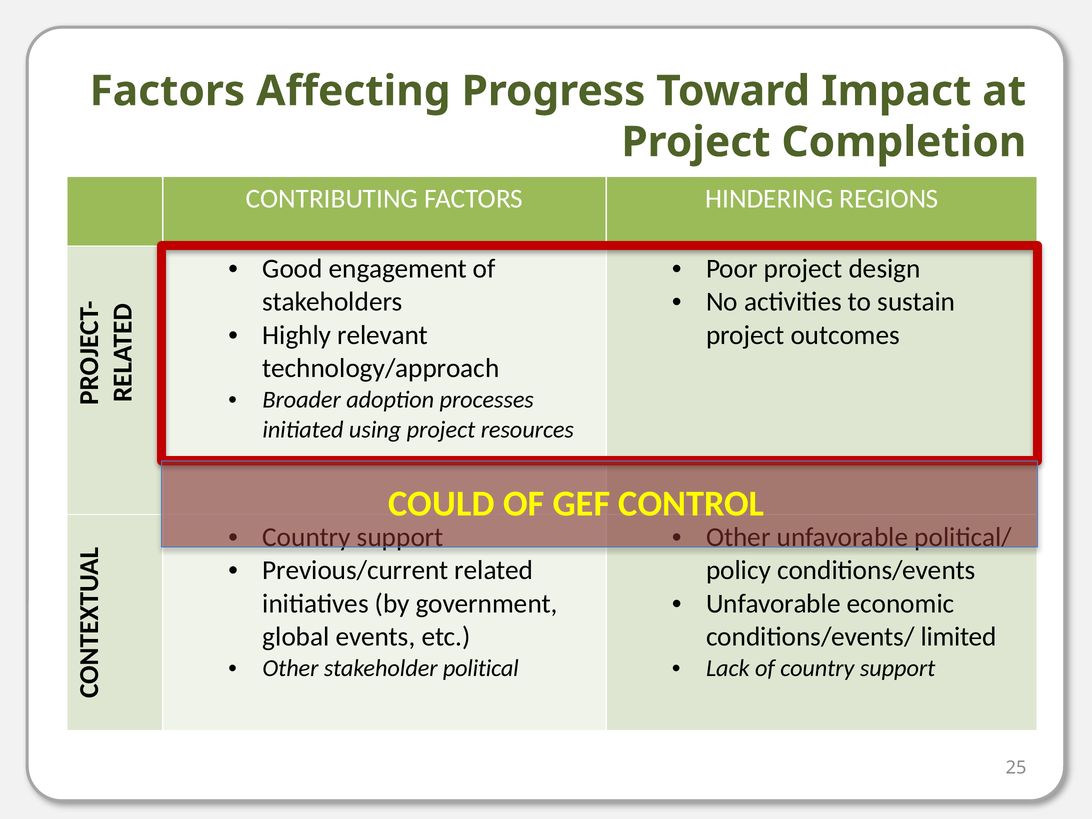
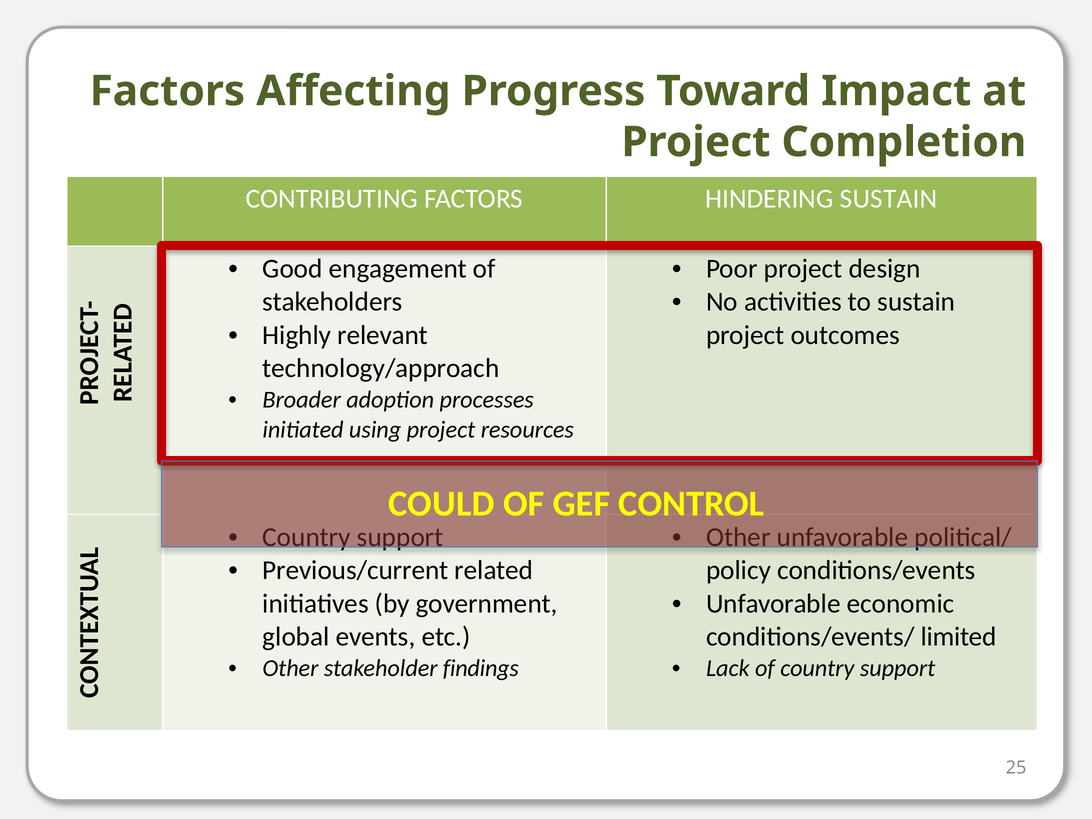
HINDERING REGIONS: REGIONS -> SUSTAIN (889, 199)
political: political -> findings (481, 668)
